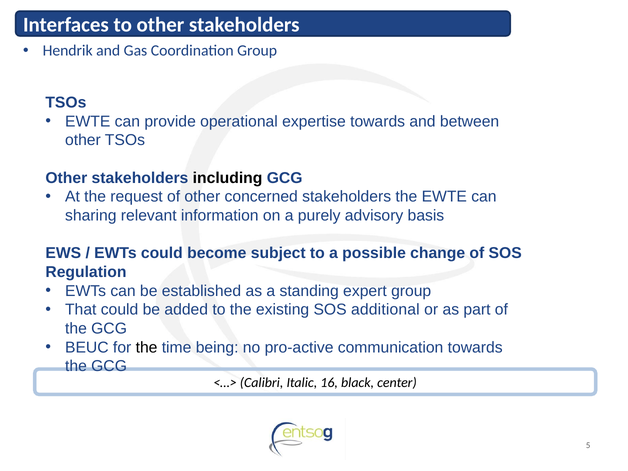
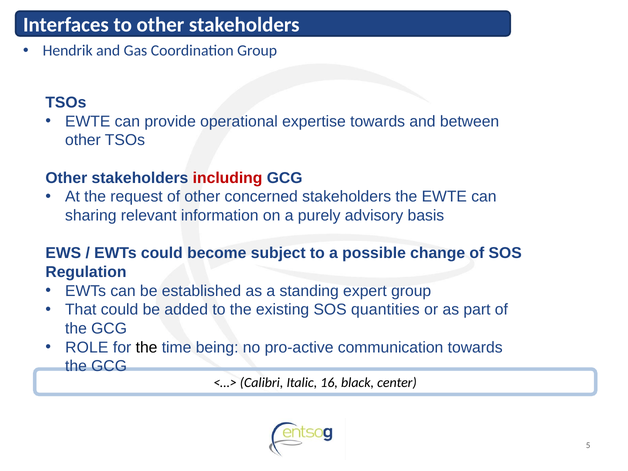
including colour: black -> red (228, 178)
additional: additional -> quantities (385, 310)
BEUC: BEUC -> ROLE (87, 347)
